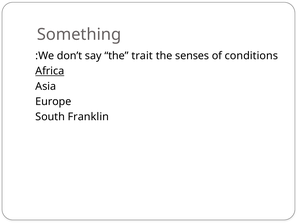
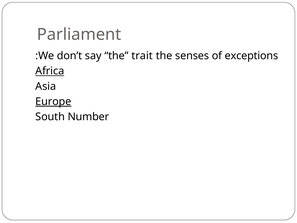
Something: Something -> Parliament (79, 34)
conditions: conditions -> exceptions (251, 56)
Europe underline: none -> present (53, 101)
Franklin: Franklin -> Number (88, 117)
